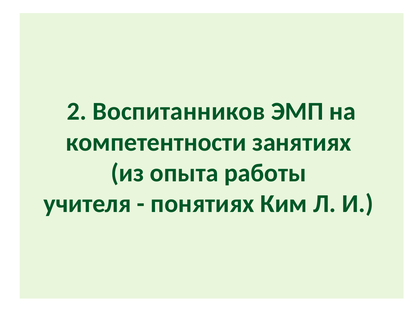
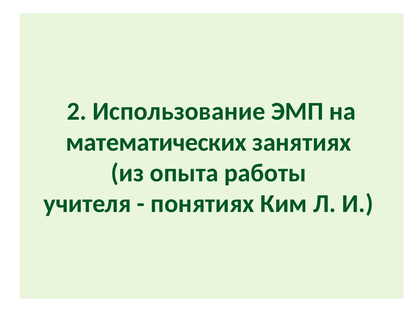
Воспитанников: Воспитанников -> Использование (179, 111)
компетентности: компетентности -> математических (156, 142)
